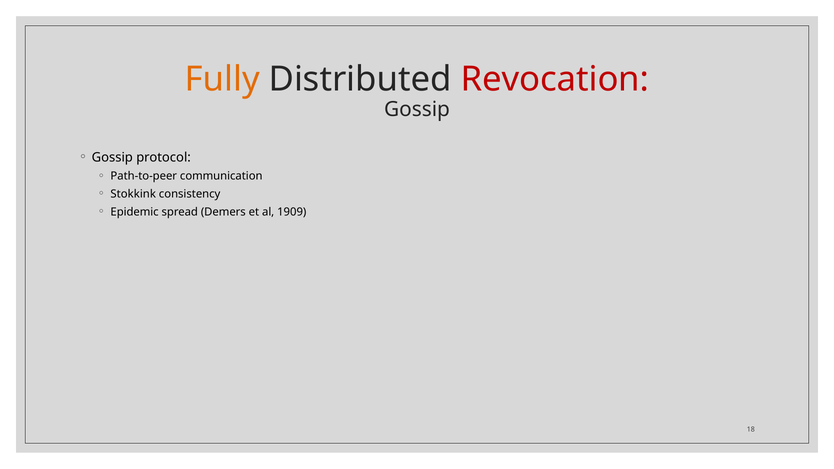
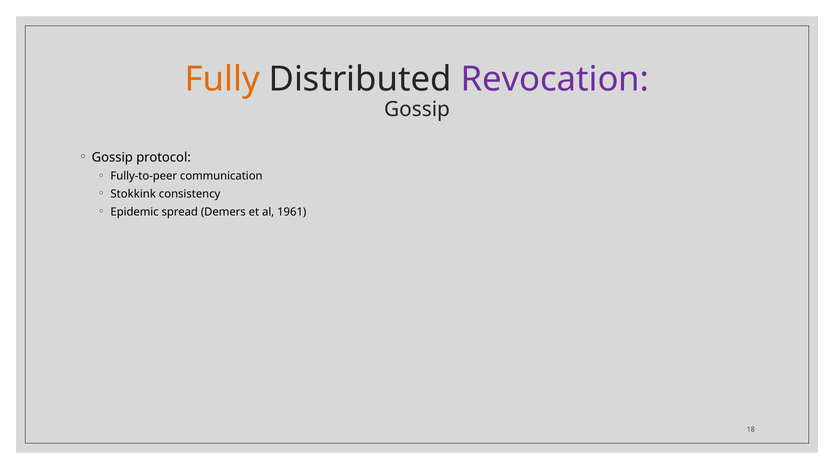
Revocation colour: red -> purple (555, 79)
Path-to-peer: Path-to-peer -> Fully-to-peer (144, 176)
1909: 1909 -> 1961 (292, 212)
